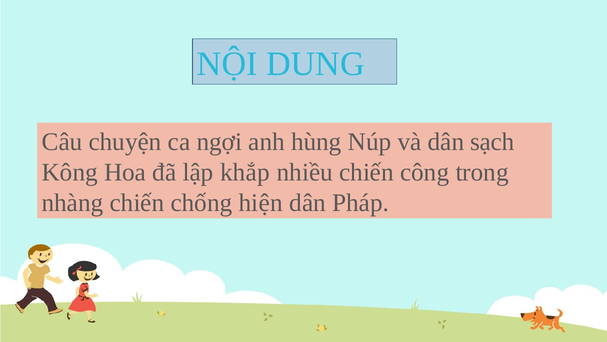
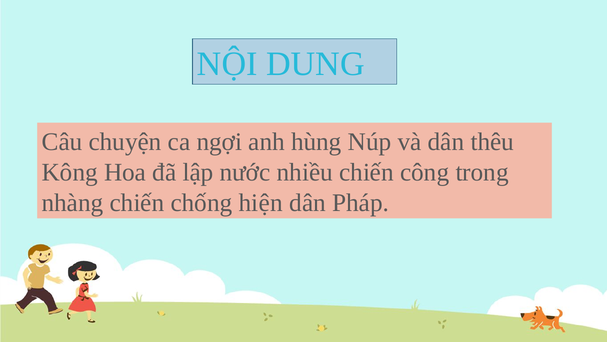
sạch: sạch -> thêu (492, 142)
khắp: khắp -> nước (245, 172)
